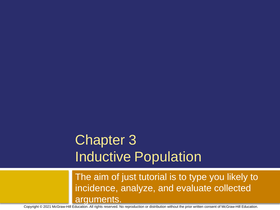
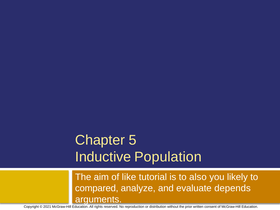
3: 3 -> 5 (133, 140)
just: just -> like (129, 177)
type: type -> also (198, 177)
incidence: incidence -> compared (97, 188)
collected: collected -> depends (232, 188)
